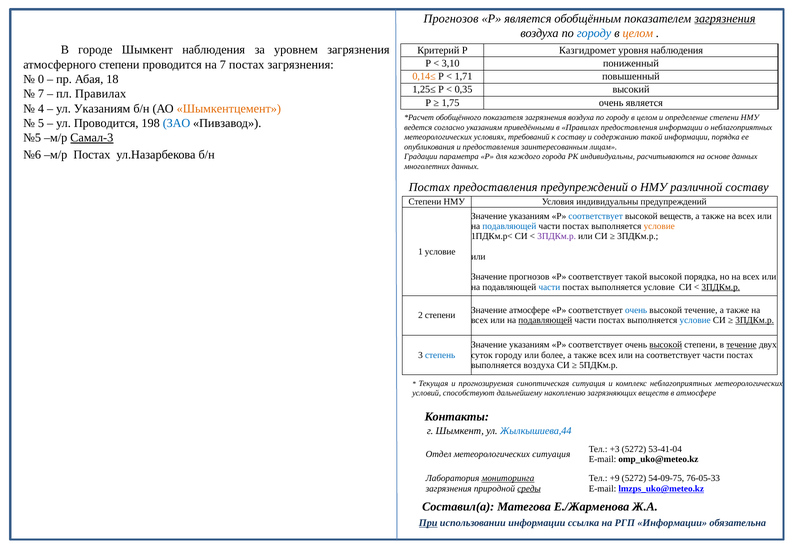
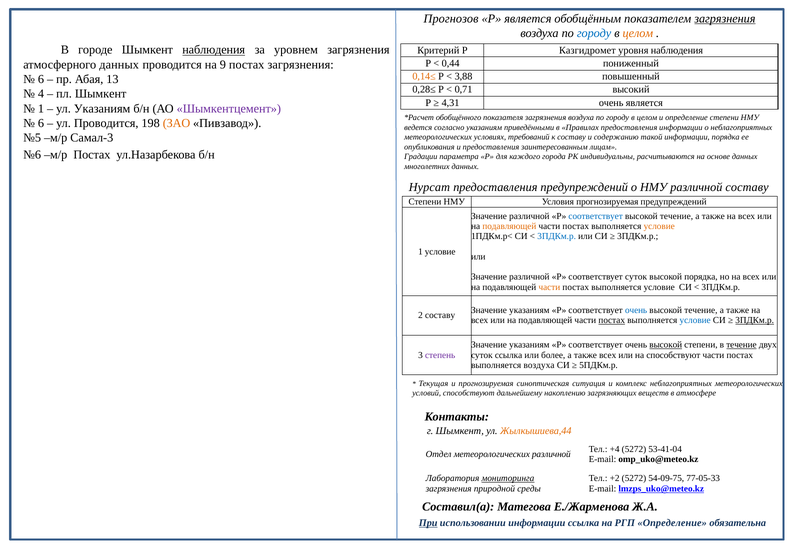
наблюдения underline: none -> present (214, 50)
3,10: 3,10 -> 0,44 (451, 63)
атмосферного степени: степени -> данных (119, 65)
на 7: 7 -> 9 (223, 65)
1,71: 1,71 -> 3,88 (464, 77)
0: 0 -> 6 (41, 79)
18: 18 -> 13 (112, 79)
1,25≤: 1,25≤ -> 0,28≤ (424, 90)
0,35: 0,35 -> 0,71 (464, 90)
7: 7 -> 4 (41, 94)
пл Правилах: Правилах -> Шымкент (101, 94)
1,75: 1,75 -> 4,31 (451, 103)
4: 4 -> 1 (41, 109)
Шымкентцемент colour: orange -> purple (229, 109)
5: 5 -> 6 (41, 123)
ЗАО colour: blue -> orange (177, 123)
Самал-3 underline: present -> none (92, 138)
Постах: Постах -> Нурсат (429, 187)
Условия индивидуальны: индивидуальны -> прогнозируемая (607, 202)
указаниям: указаниям -> различной (529, 216)
веществ: веществ -> течение (676, 216)
подавляющей colour: blue -> orange (509, 226)
3ПДКм.р colour: purple -> blue (557, 237)
прогнозов: прогнозов -> различной (529, 277)
соответствует такой: такой -> суток (636, 277)
части colour: blue -> orange (549, 287)
3ПДКм.р underline: present -> none (721, 287)
атмосфере: атмосфере -> указаниям (529, 311)
2 степени: степени -> составу (440, 316)
подавляющей underline: present -> none (545, 321)
постах underline: none -> present (612, 321)
степень colour: blue -> purple (440, 355)
суток городу: городу -> ссылка (509, 355)
на соответствует: соответствует -> способствуют (673, 355)
Жылкышиева,44 colour: blue -> orange (536, 431)
+3: +3 -> +4 (615, 450)
метеорологических ситуация: ситуация -> различной (551, 455)
+9: +9 -> +2 (615, 479)
76-05-33: 76-05-33 -> 77-05-33 (703, 479)
среды underline: present -> none (529, 489)
РГП Информации: Информации -> Определение (672, 523)
